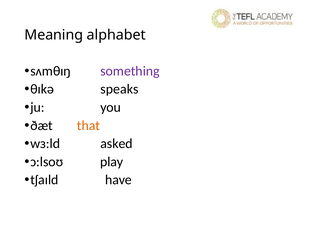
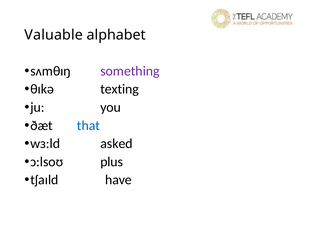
Meaning: Meaning -> Valuable (54, 35)
speaks: speaks -> texting (120, 89)
that colour: orange -> blue (88, 126)
play: play -> plus (112, 162)
